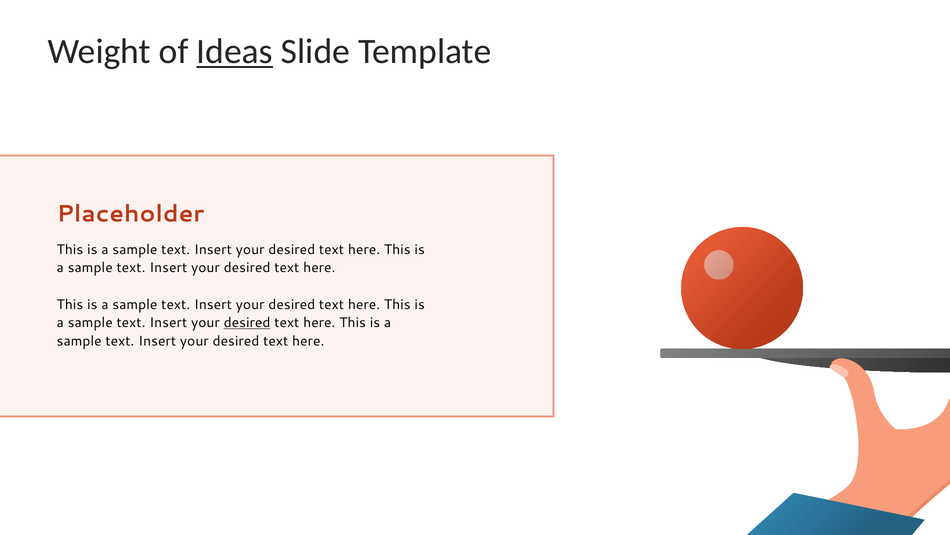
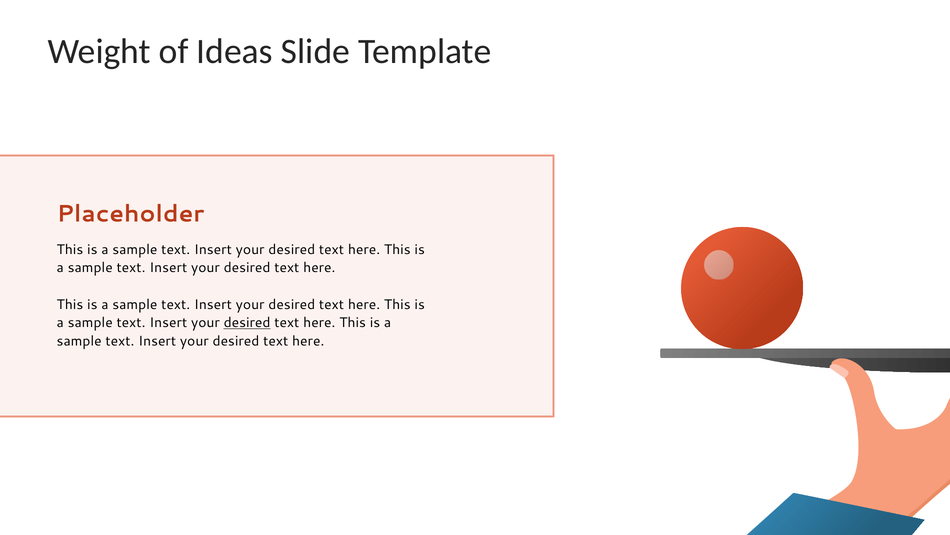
Ideas underline: present -> none (235, 52)
